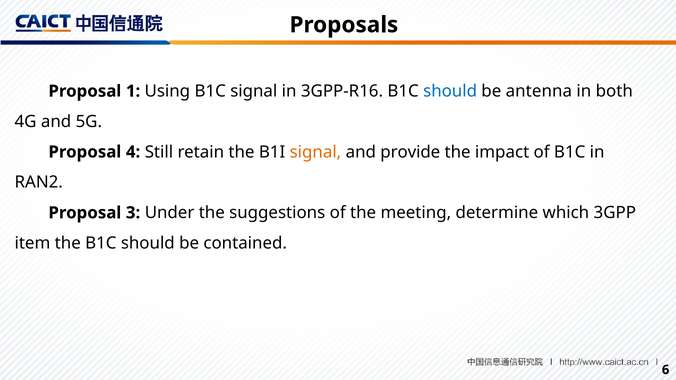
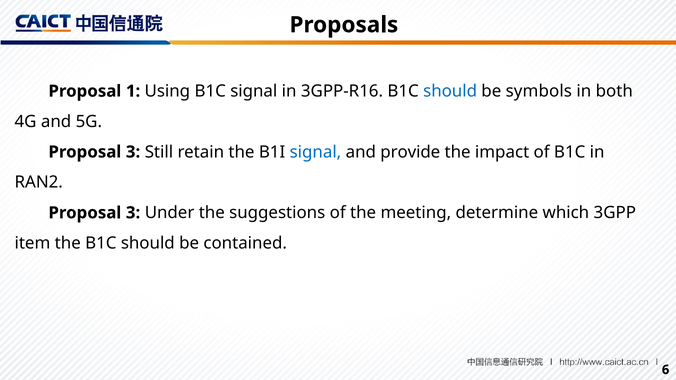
antenna: antenna -> symbols (539, 91)
4: 4 -> 3 (133, 152)
signal colour: orange -> blue (315, 152)
